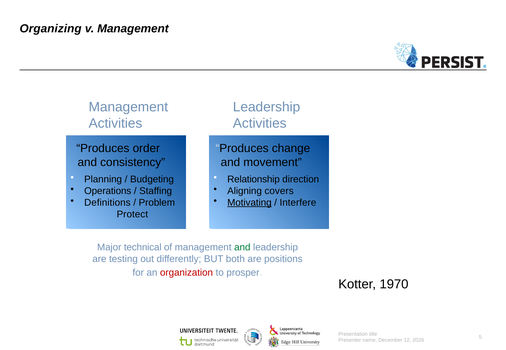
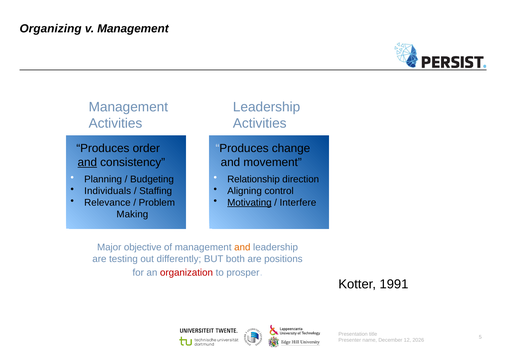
and underline: none -> present (87, 163)
Operations: Operations -> Individuals (108, 191)
covers: covers -> control (279, 191)
Definitions: Definitions -> Relevance (107, 203)
Protect: Protect -> Making (132, 214)
technical: technical -> objective (143, 248)
and colour: green -> orange (242, 248)
1970: 1970 -> 1991 (394, 284)
